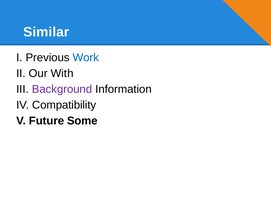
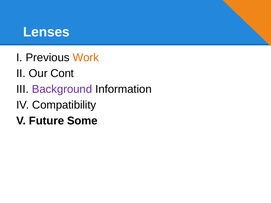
Similar: Similar -> Lenses (46, 32)
Work colour: blue -> orange (86, 58)
With: With -> Cont (62, 74)
